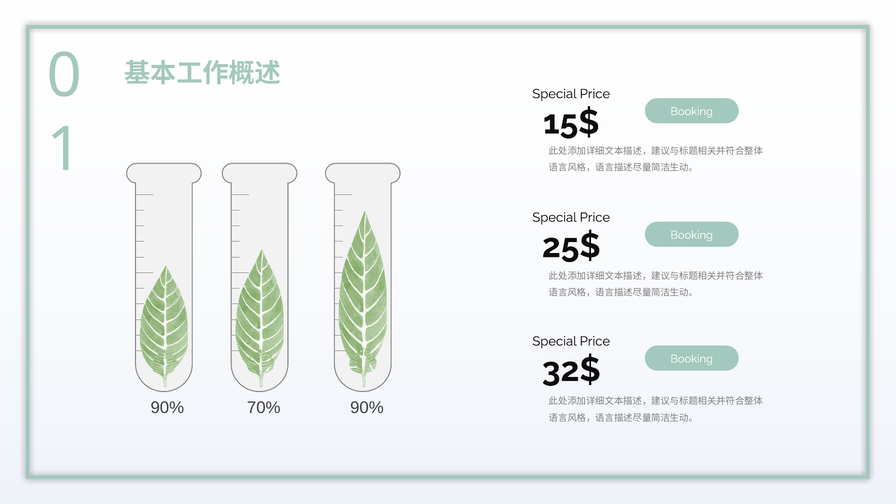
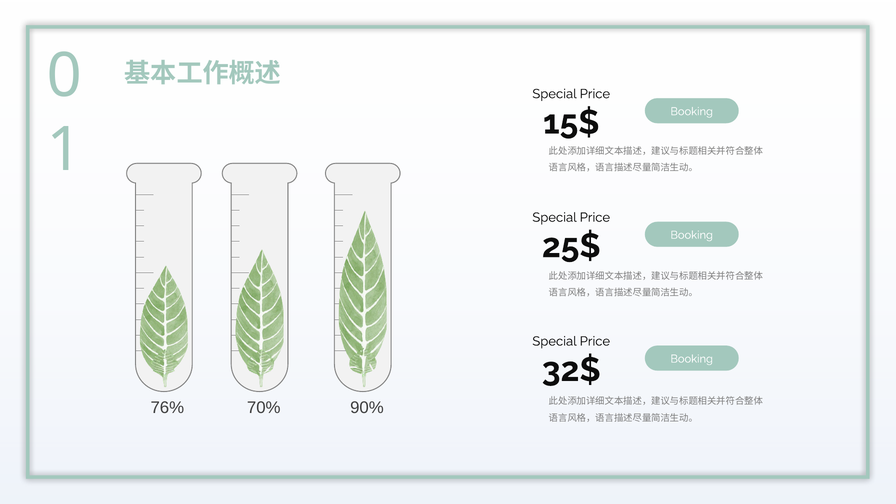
90%: 90% -> 76% (167, 408)
